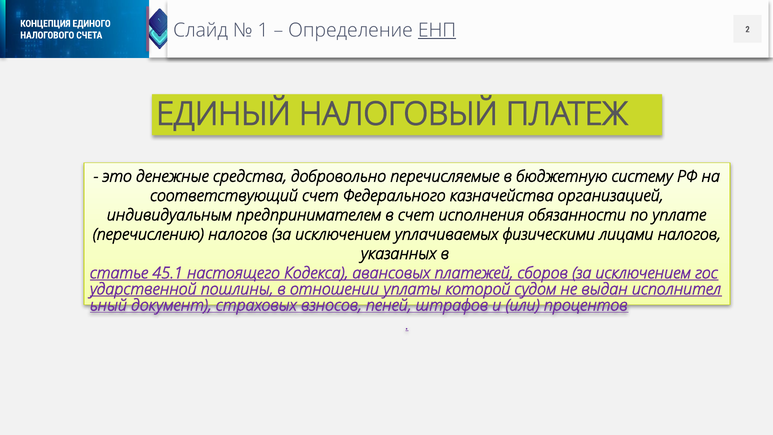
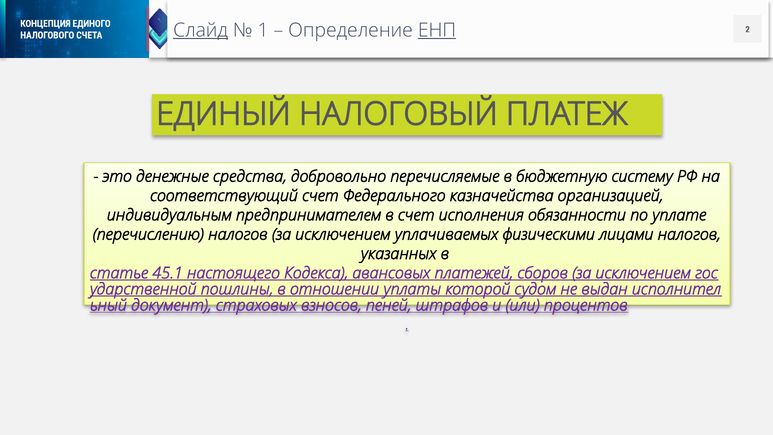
Слайд underline: none -> present (201, 30)
